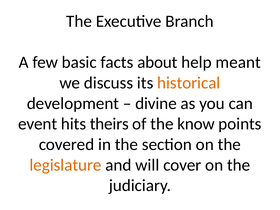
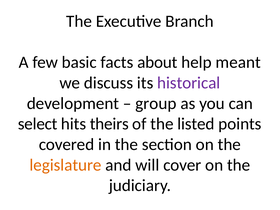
historical colour: orange -> purple (189, 83)
divine: divine -> group (156, 103)
event: event -> select (38, 124)
know: know -> listed (196, 124)
